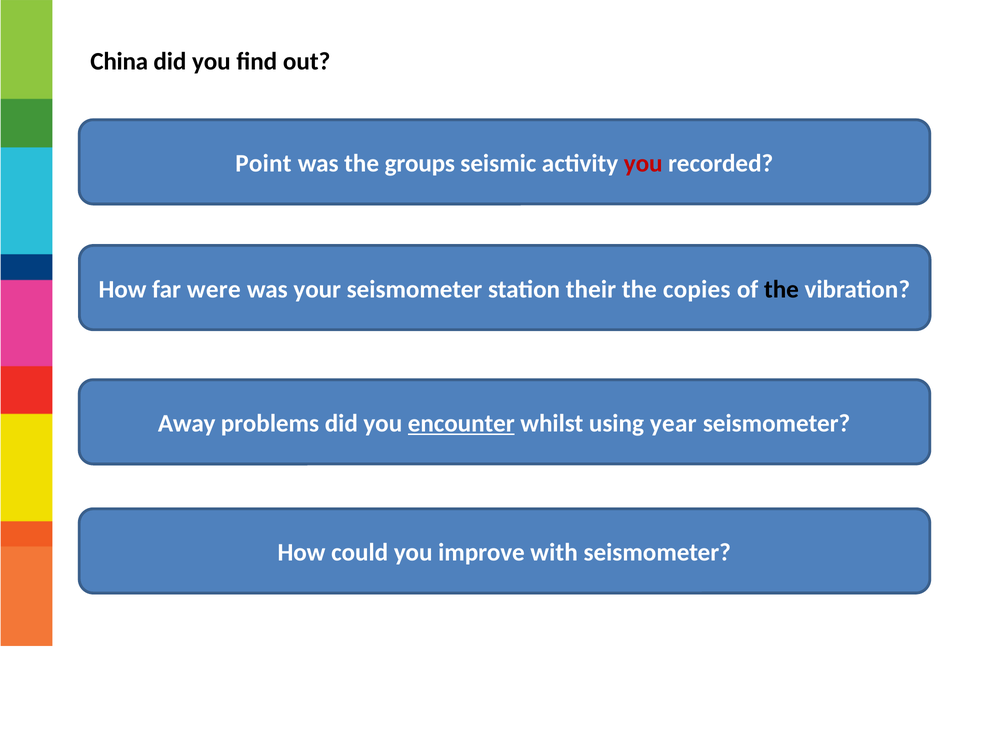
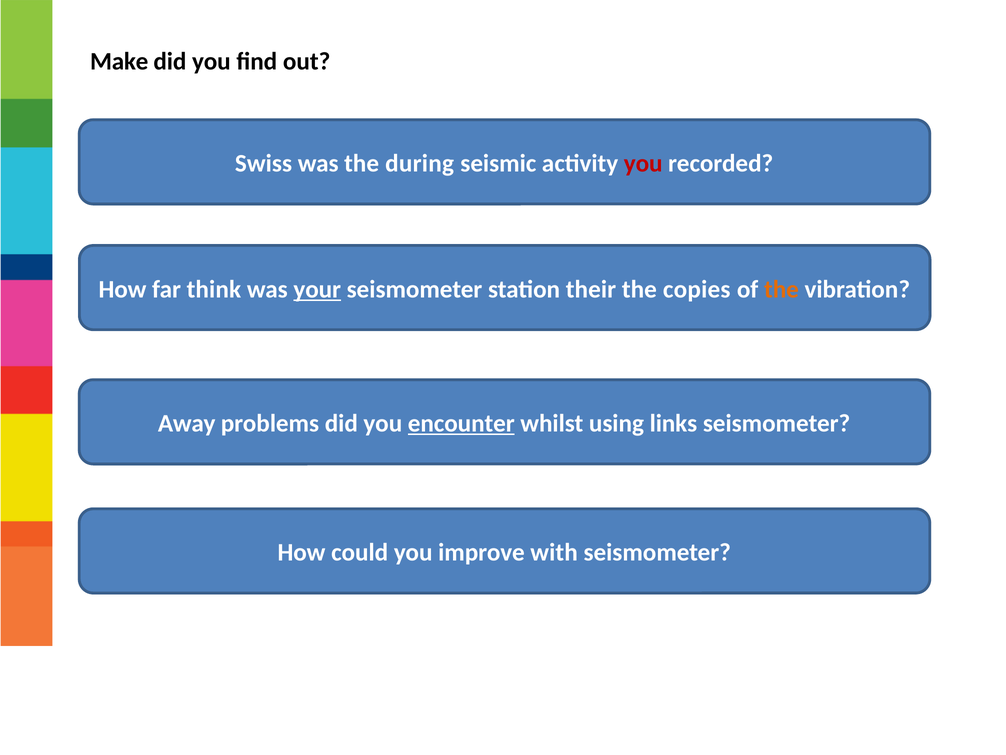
China: China -> Make (119, 61)
Point: Point -> Swiss (263, 163)
groups: groups -> during (420, 163)
were: were -> think (214, 289)
your underline: none -> present (317, 289)
the colour: black -> orange (781, 289)
year: year -> links (673, 423)
